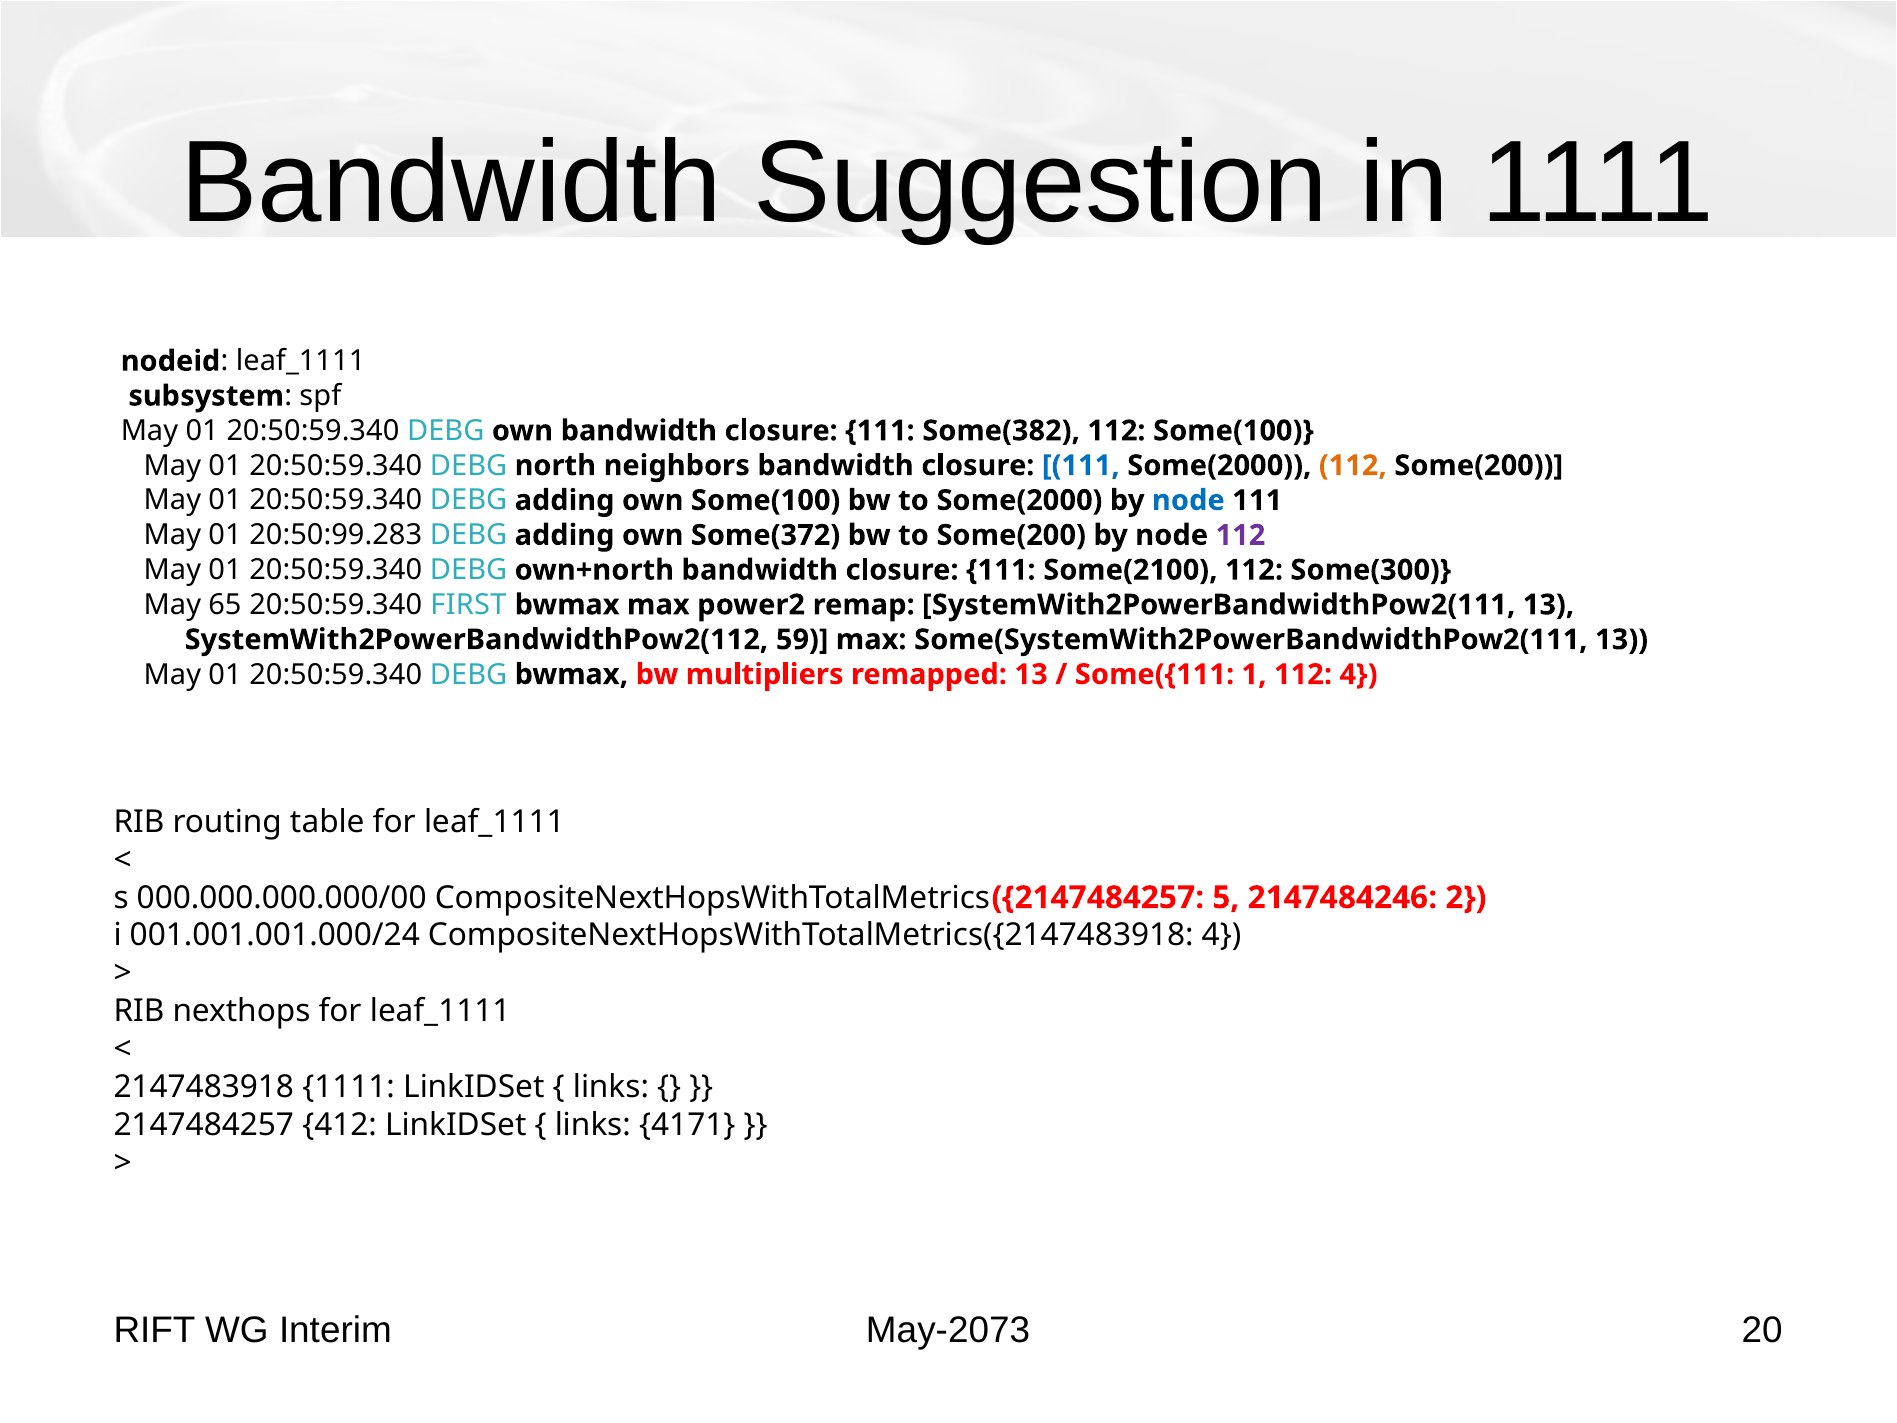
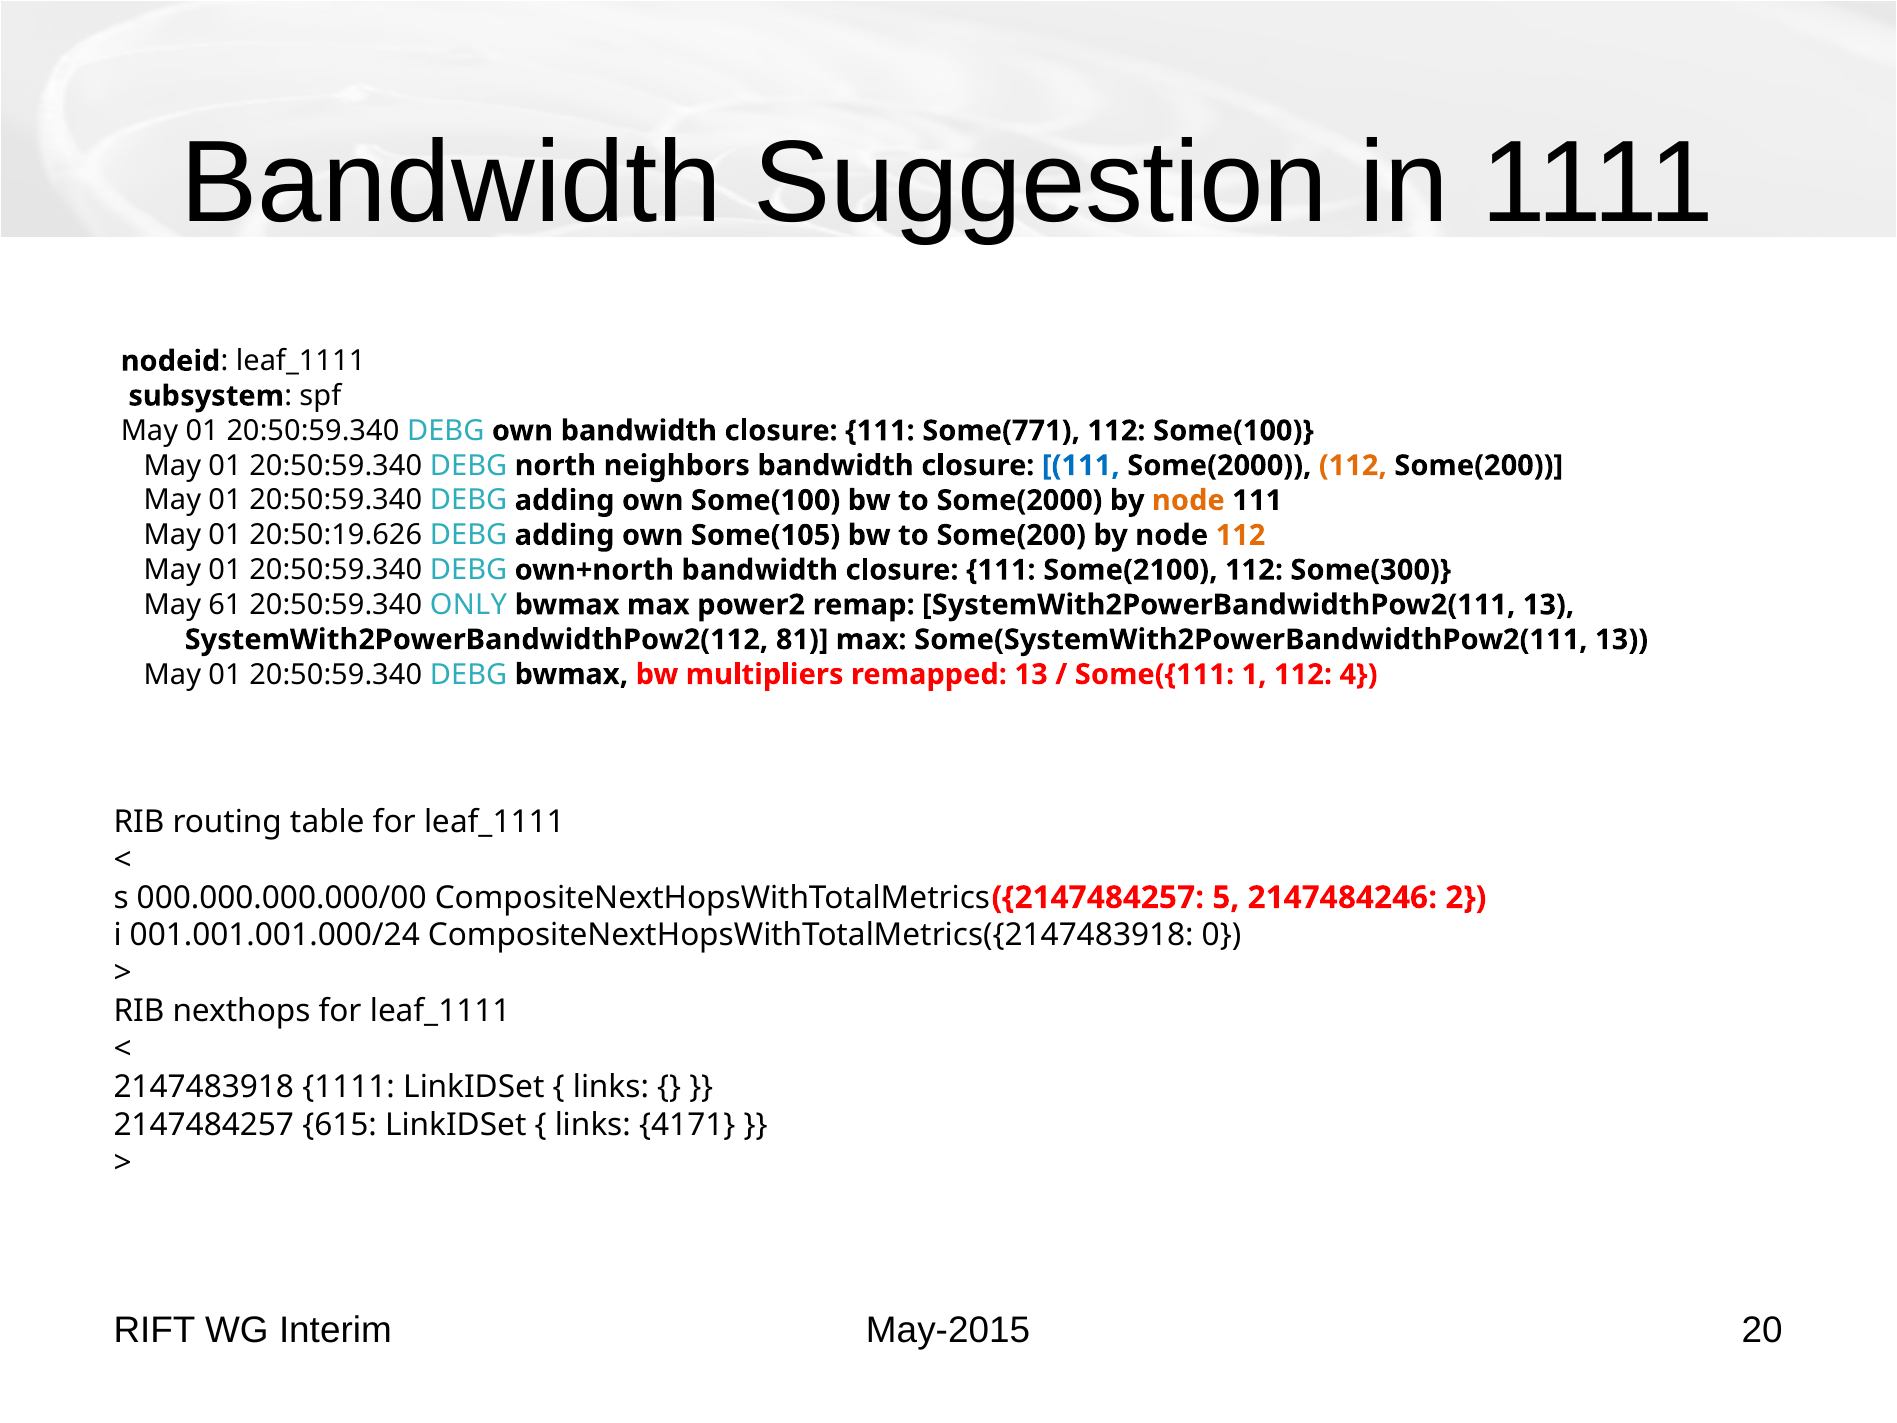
Some(382: Some(382 -> Some(771 (1001, 431)
node colour: blue -> orange (1188, 500)
20:50:99.283: 20:50:99.283 -> 20:50:19.626 (336, 535)
Some(372: Some(372 -> Some(105 (766, 535)
112 colour: purple -> orange (1241, 535)
65: 65 -> 61 (225, 605)
FIRST: FIRST -> ONLY (468, 605)
59: 59 -> 81 (802, 640)
CompositeNextHopsWithTotalMetrics({2147483918 4: 4 -> 0 (1221, 935)
412: 412 -> 615 (340, 1125)
May-2073: May-2073 -> May-2015 (948, 1330)
